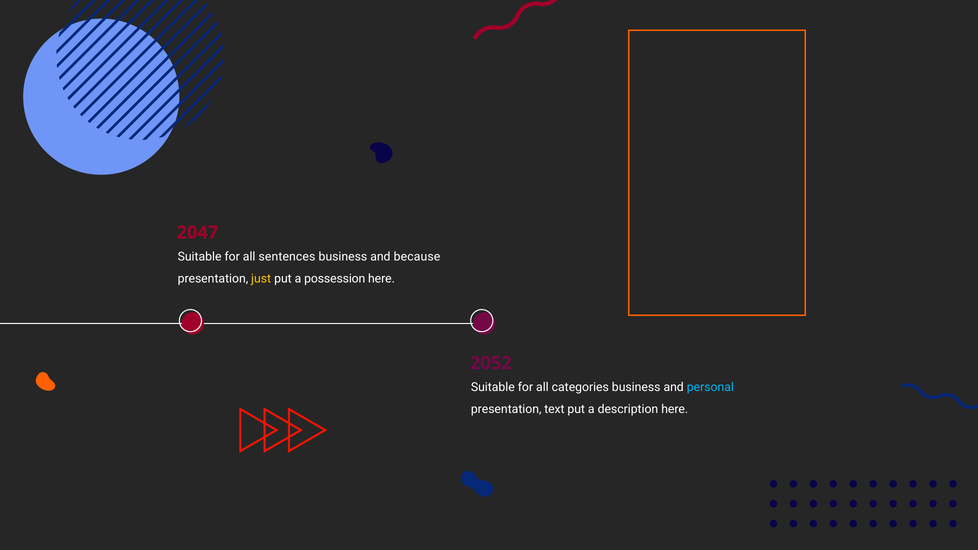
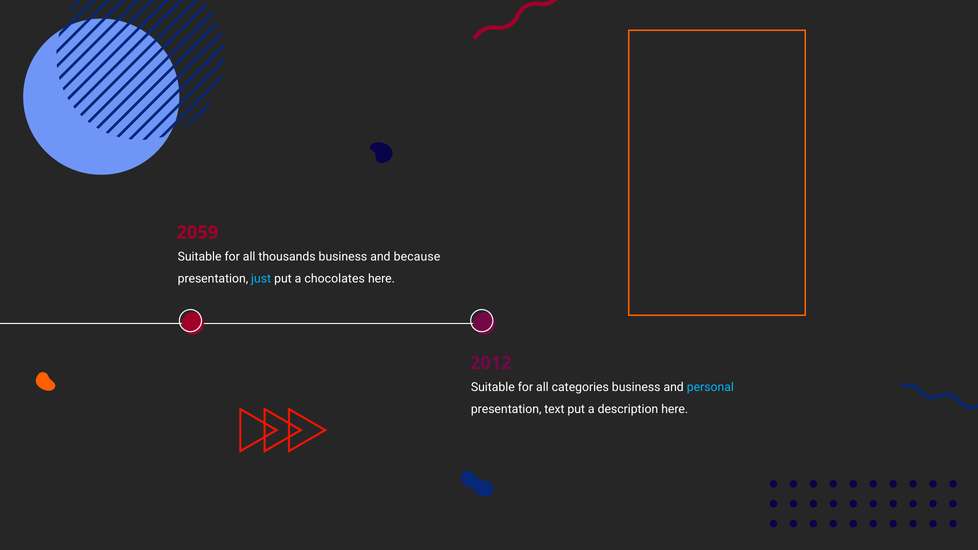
2047: 2047 -> 2059 (197, 233)
sentences: sentences -> thousands (287, 257)
just colour: yellow -> light blue (261, 279)
possession: possession -> chocolates (335, 279)
2052: 2052 -> 2012 (491, 363)
